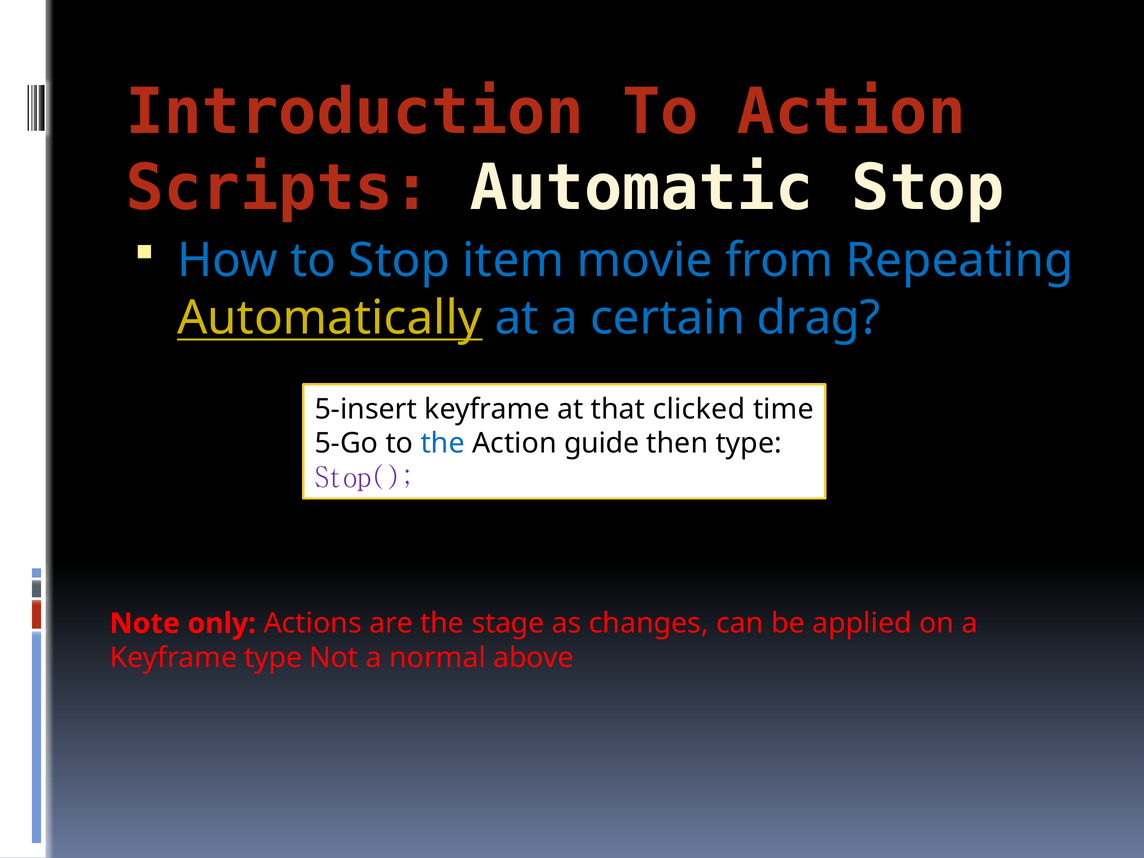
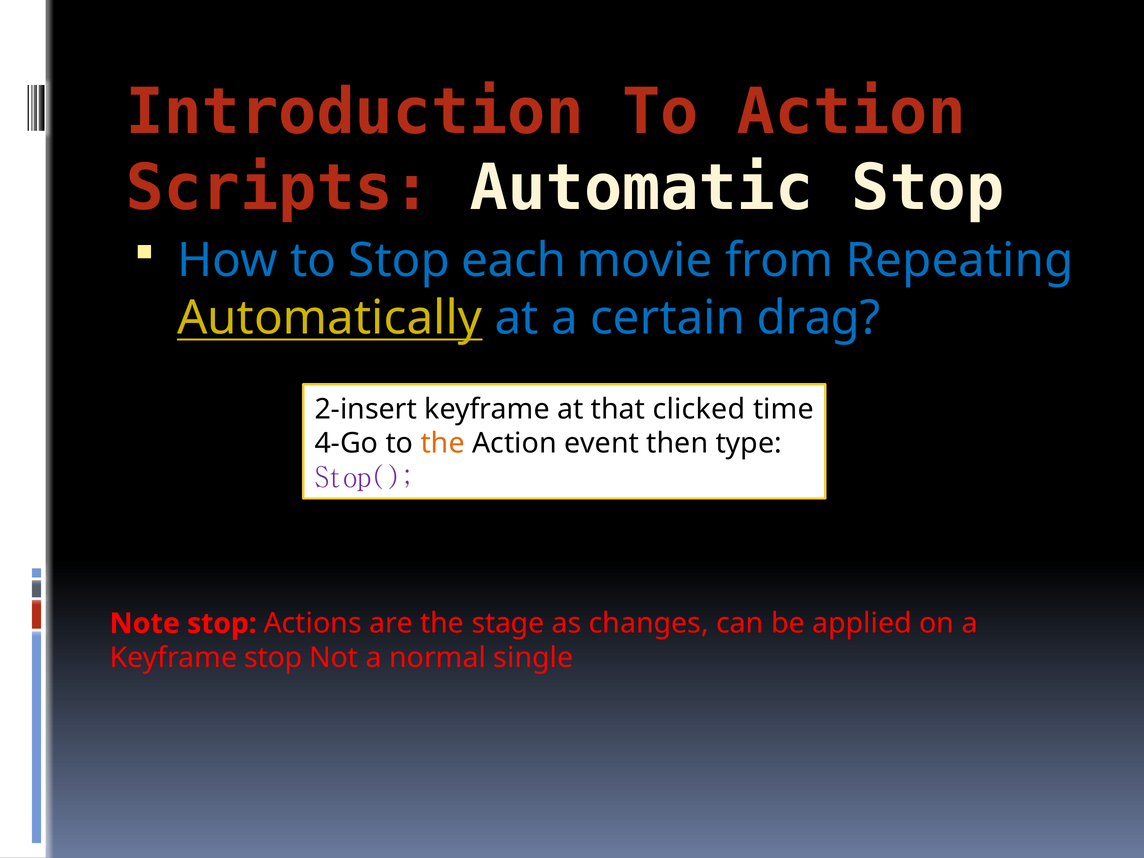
item: item -> each (514, 261)
5-insert: 5-insert -> 2-insert (366, 409)
5-Go: 5-Go -> 4-Go (346, 443)
the colour: blue -> orange (443, 443)
guide: guide -> event (602, 443)
Note only: only -> stop (222, 624)
Keyframe type: type -> stop (273, 658)
above: above -> single (533, 658)
